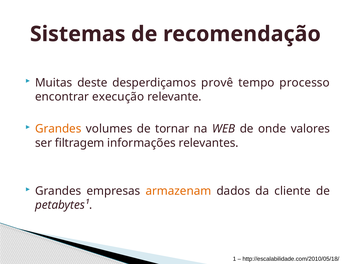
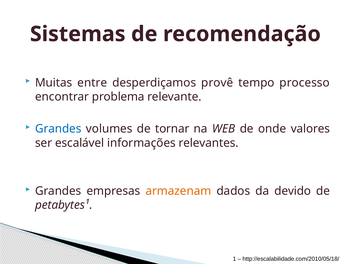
deste: deste -> entre (92, 82)
execução: execução -> problema (118, 96)
Grandes colour: orange -> blue (58, 128)
filtragem: filtragem -> escalável (80, 142)
cliente: cliente -> devido (293, 190)
